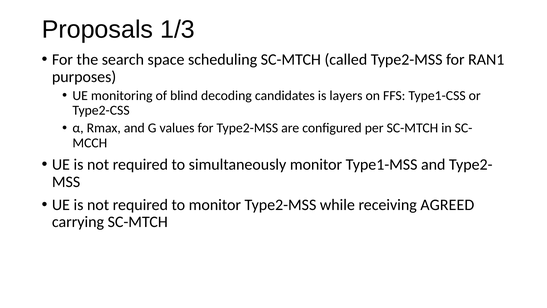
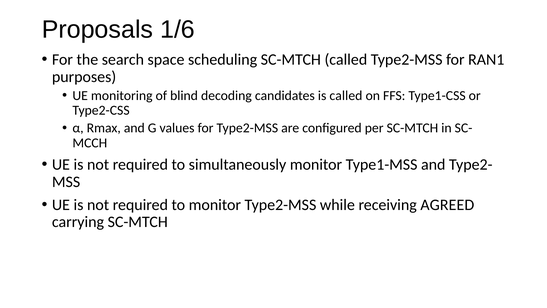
1/3: 1/3 -> 1/6 (177, 30)
is layers: layers -> called (346, 96)
